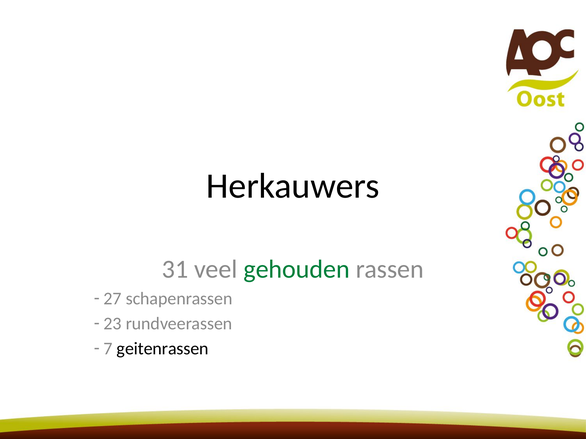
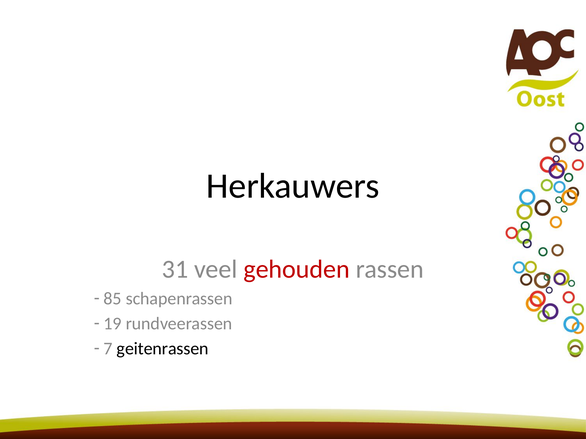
gehouden colour: green -> red (297, 269)
27: 27 -> 85 (113, 299)
23: 23 -> 19 (113, 324)
